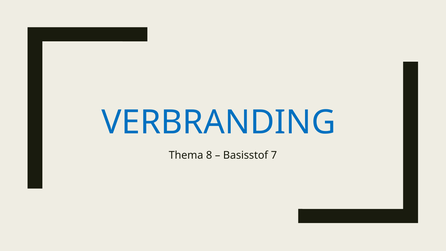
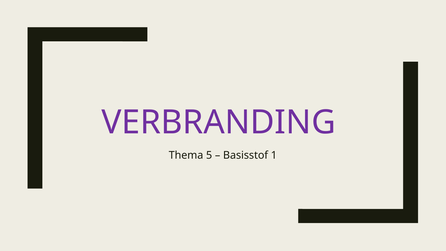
VERBRANDING colour: blue -> purple (219, 122)
8: 8 -> 5 (209, 155)
7: 7 -> 1 (274, 155)
